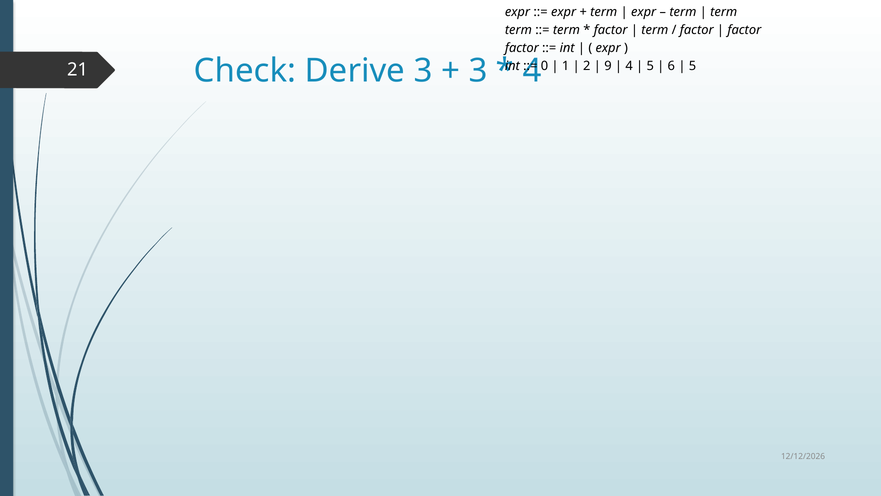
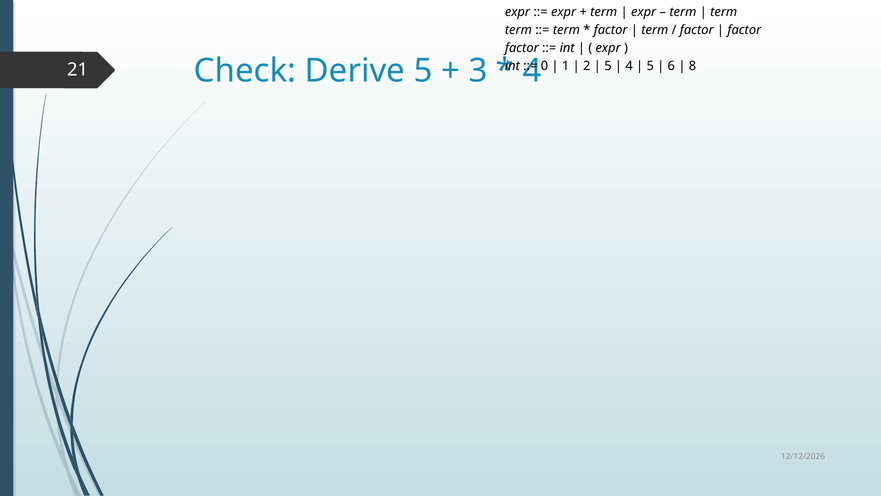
Derive 3: 3 -> 5 (423, 71)
9: 9 -> 5 (608, 66)
5: 5 -> 8 (693, 66)
